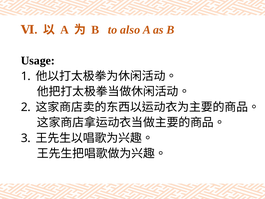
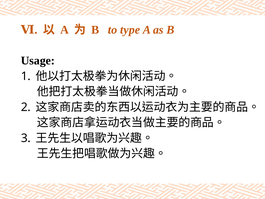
also: also -> type (130, 30)
